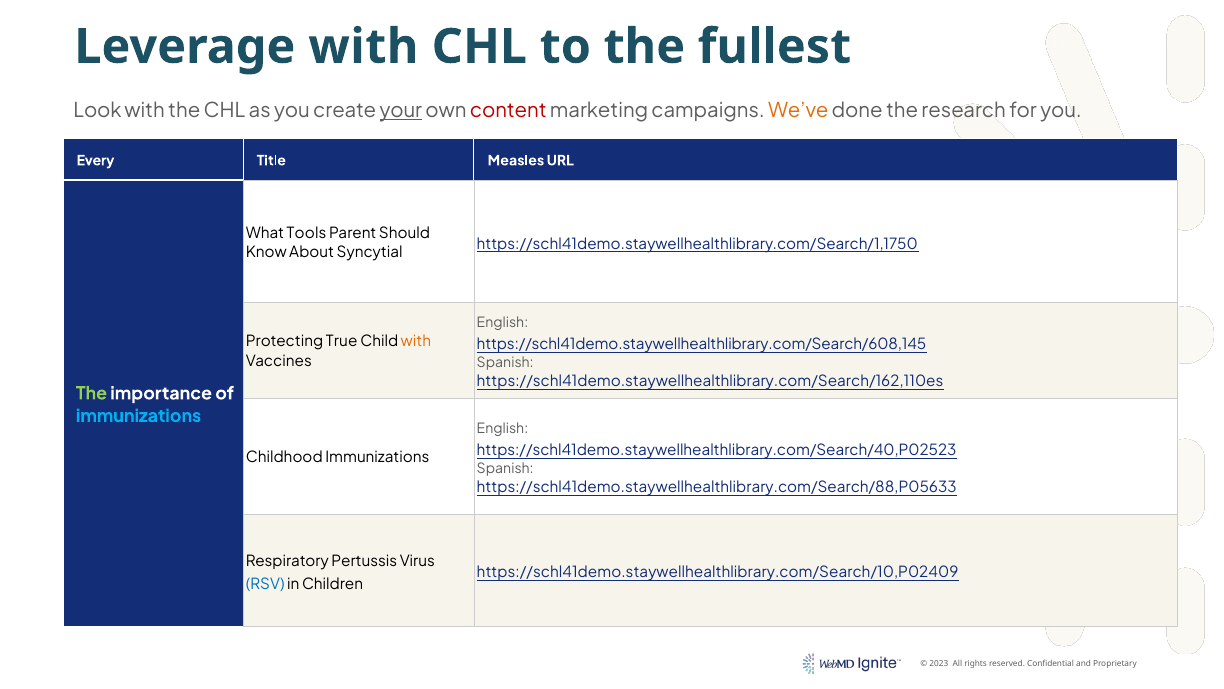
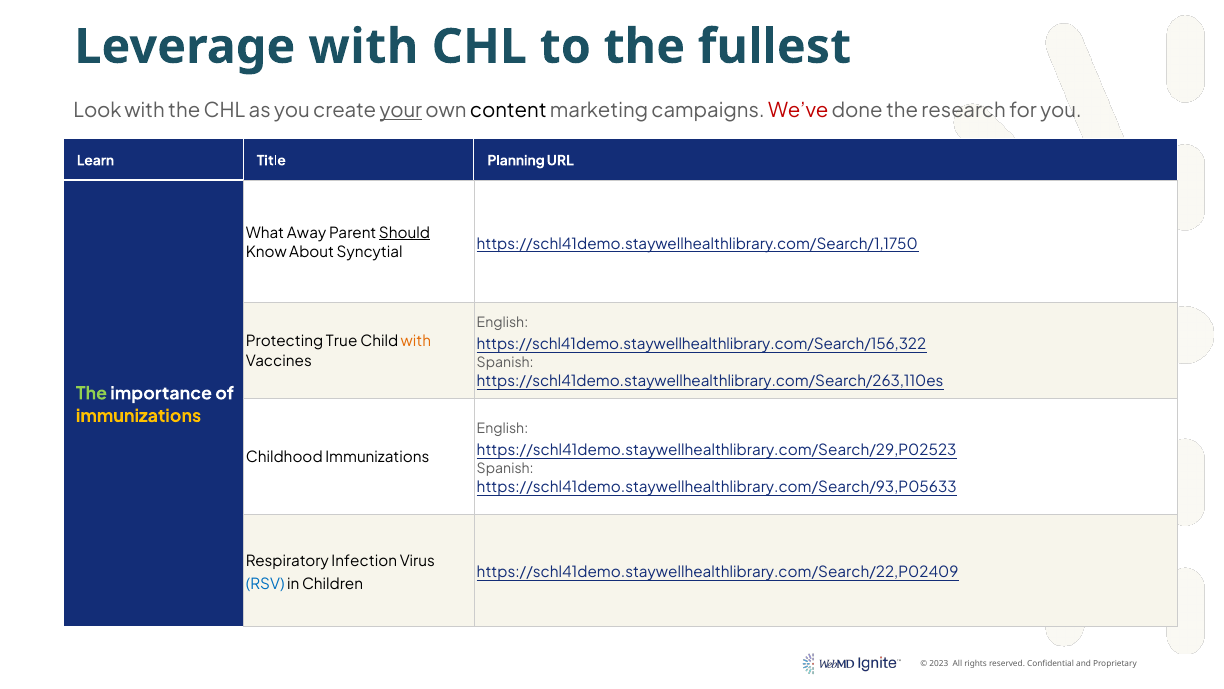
content colour: red -> black (508, 111)
We’ve colour: orange -> red (798, 111)
Every: Every -> Learn (95, 161)
Measles: Measles -> Planning (516, 161)
Tools: Tools -> Away (307, 233)
Should underline: none -> present (405, 233)
https://schl41demo.staywellhealthlibrary.com/Search/608,145: https://schl41demo.staywellhealthlibrary.com/Search/608,145 -> https://schl41demo.staywellhealthlibrary.com/Search/156,322 (701, 344)
https://schl41demo.staywellhealthlibrary.com/Search/162,110es: https://schl41demo.staywellhealthlibrary.com/Search/162,110es -> https://schl41demo.staywellhealthlibrary.com/Search/263,110es (710, 381)
immunizations colour: light blue -> yellow (139, 416)
https://schl41demo.staywellhealthlibrary.com/Search/40,P02523: https://schl41demo.staywellhealthlibrary.com/Search/40,P02523 -> https://schl41demo.staywellhealthlibrary.com/Search/29,P02523 (717, 450)
https://schl41demo.staywellhealthlibrary.com/Search/88,P05633: https://schl41demo.staywellhealthlibrary.com/Search/88,P05633 -> https://schl41demo.staywellhealthlibrary.com/Search/93,P05633 (717, 487)
Pertussis: Pertussis -> Infection (364, 561)
https://schl41demo.staywellhealthlibrary.com/Search/10,P02409: https://schl41demo.staywellhealthlibrary.com/Search/10,P02409 -> https://schl41demo.staywellhealthlibrary.com/Search/22,P02409 (718, 572)
